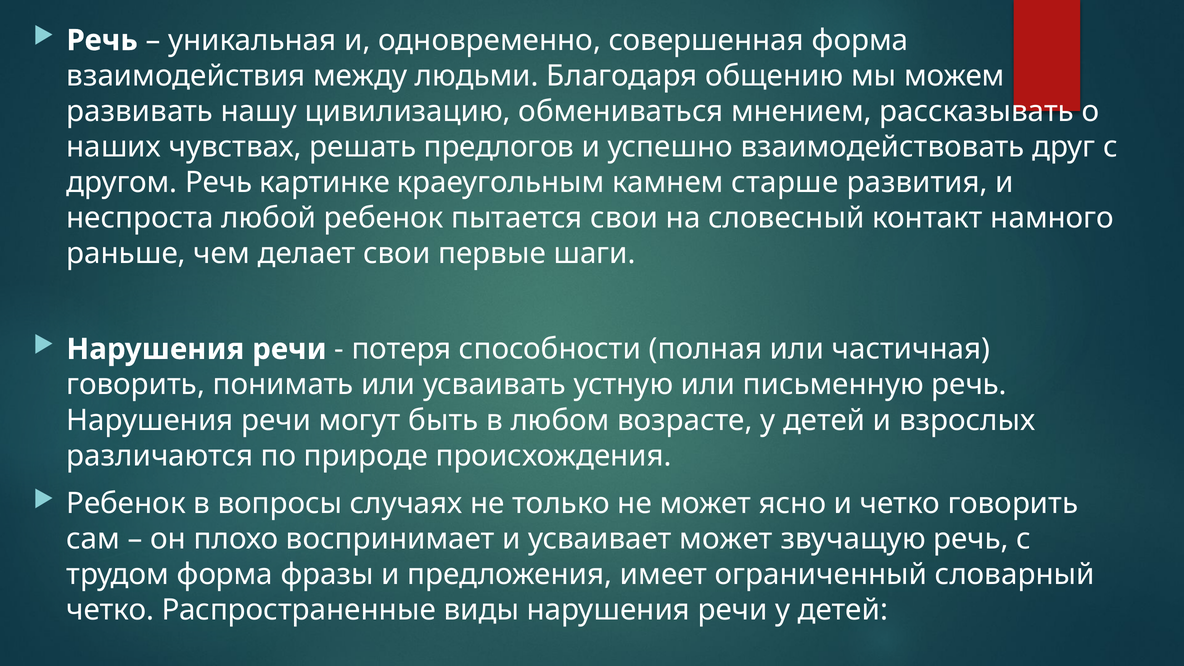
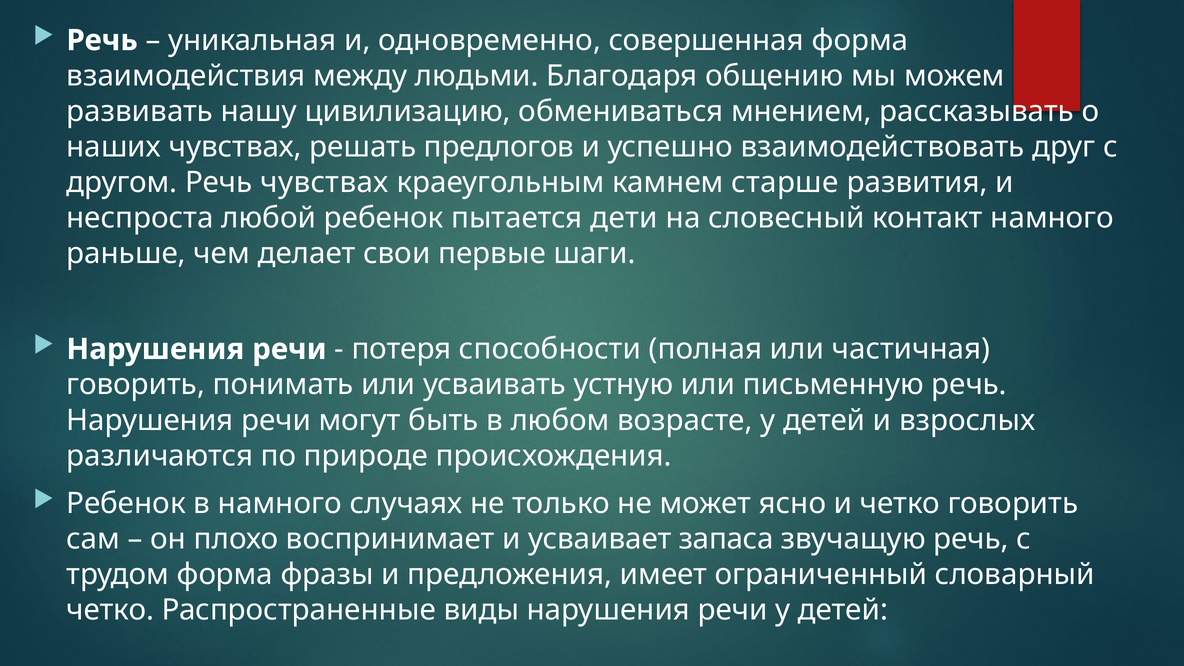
Речь картинке: картинке -> чувствах (324, 182)
пытается свои: свои -> дети (624, 218)
в вопросы: вопросы -> намного (280, 504)
усваивает может: может -> запаса (726, 539)
